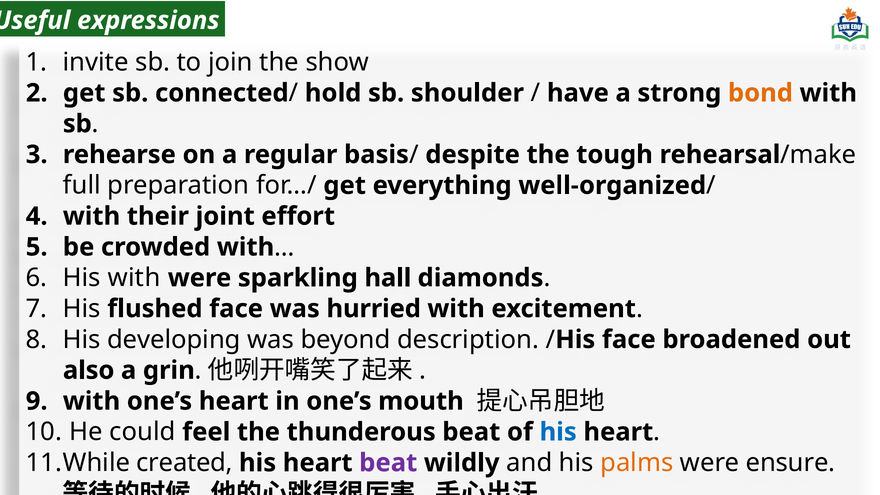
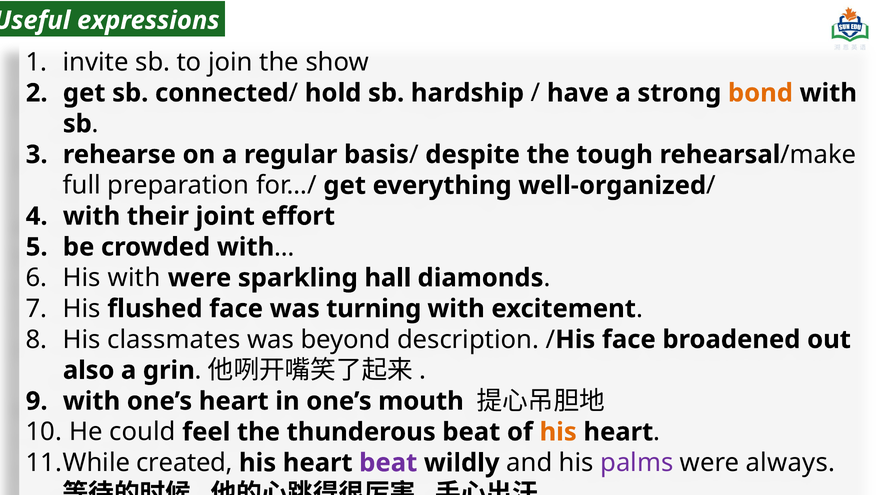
shoulder: shoulder -> hardship (467, 93)
hurried: hurried -> turning (374, 309)
developing: developing -> classmates (174, 340)
his colour: blue -> orange (558, 432)
palms colour: orange -> purple (637, 463)
ensure: ensure -> always (790, 463)
